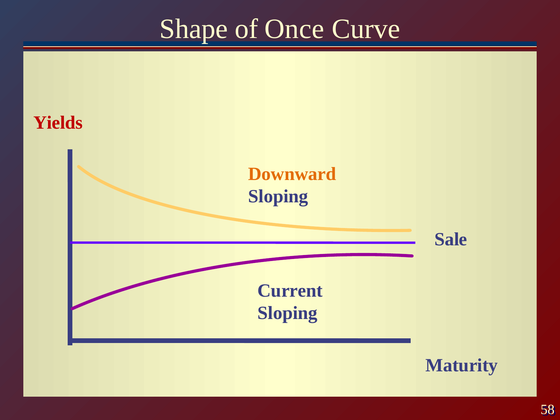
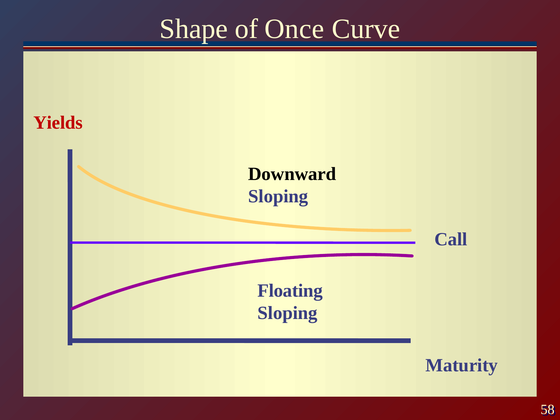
Downward colour: orange -> black (292, 174)
Sale: Sale -> Call (451, 239)
Current: Current -> Floating (290, 291)
